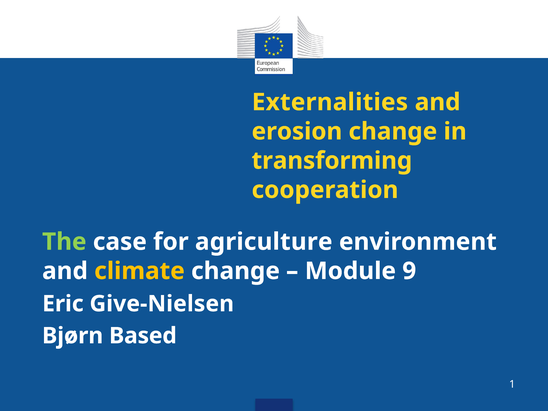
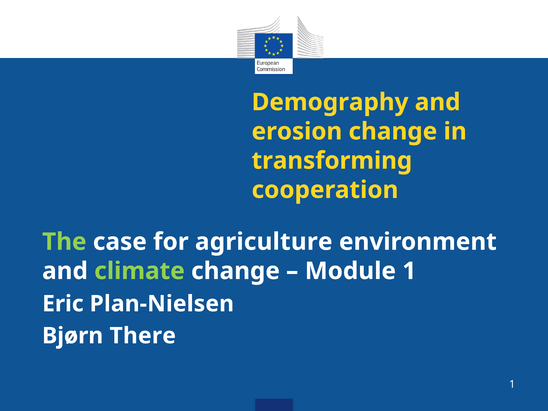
Externalities: Externalities -> Demography (330, 102)
climate colour: yellow -> light green (139, 271)
Module 9: 9 -> 1 (409, 271)
Give-Nielsen: Give-Nielsen -> Plan-Nielsen (162, 304)
Based: Based -> There (143, 336)
